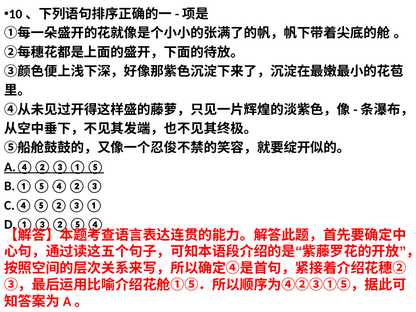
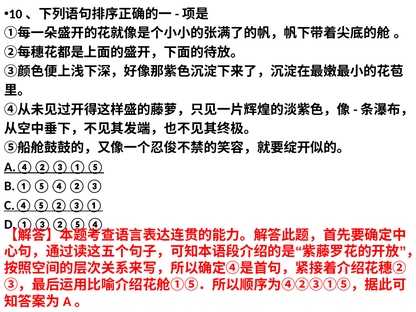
C.④⑤②③① underline: none -> present (54, 205)
